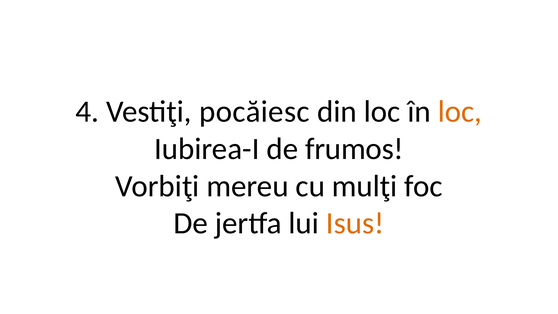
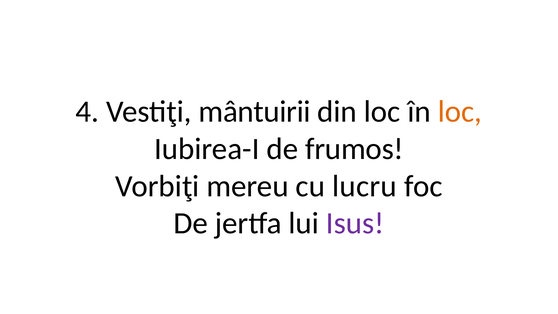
pocăiesc: pocăiesc -> mântuirii (255, 112)
mulţi: mulţi -> lucru (364, 186)
Isus colour: orange -> purple (355, 223)
